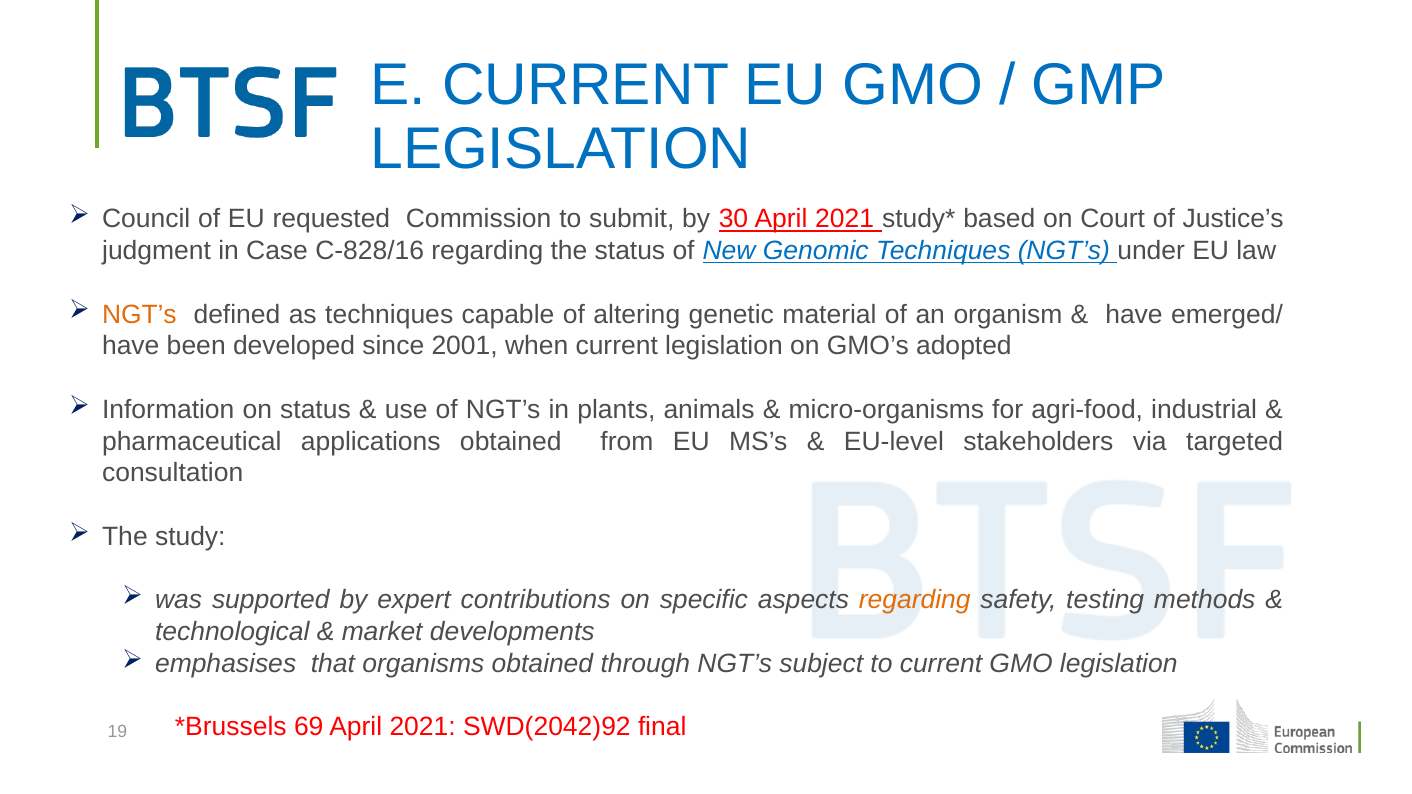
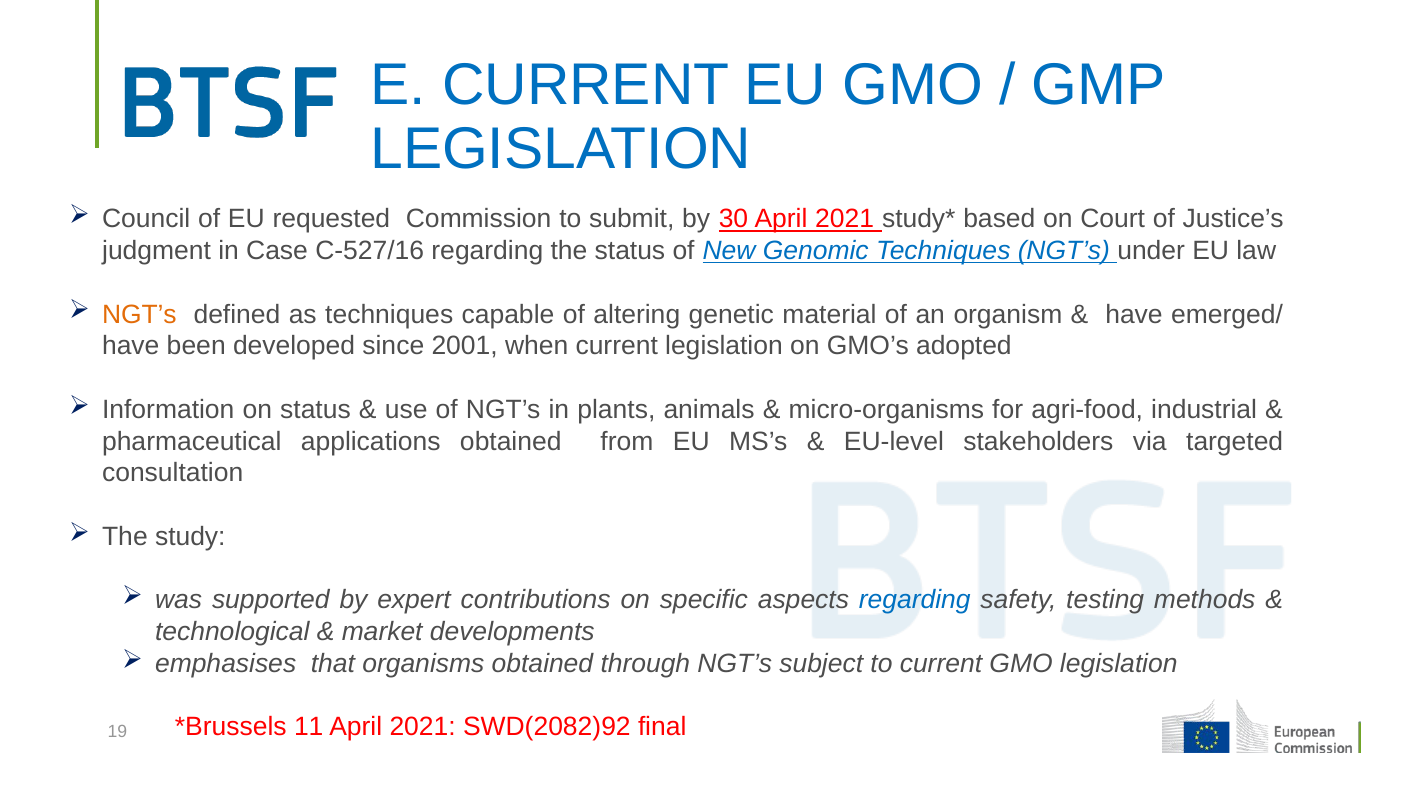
C-828/16: C-828/16 -> C-527/16 (370, 251)
regarding colour: orange -> blue (915, 600)
69: 69 -> 11 (309, 727)
SWD(2042)92: SWD(2042)92 -> SWD(2082)92 (547, 727)
